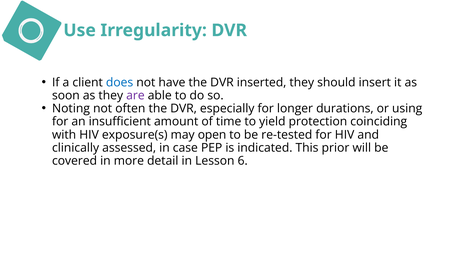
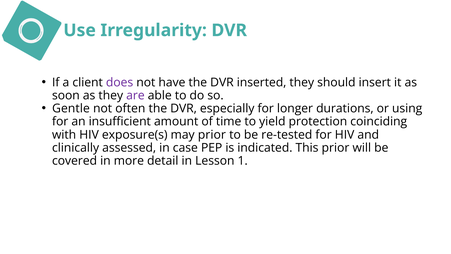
does colour: blue -> purple (120, 82)
Noting: Noting -> Gentle (71, 108)
may open: open -> prior (212, 135)
6: 6 -> 1 (243, 161)
